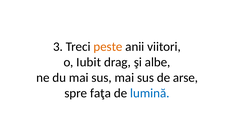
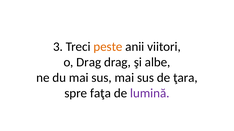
o Iubit: Iubit -> Drag (89, 62)
arse: arse -> ţara (185, 78)
lumină colour: blue -> purple (150, 94)
